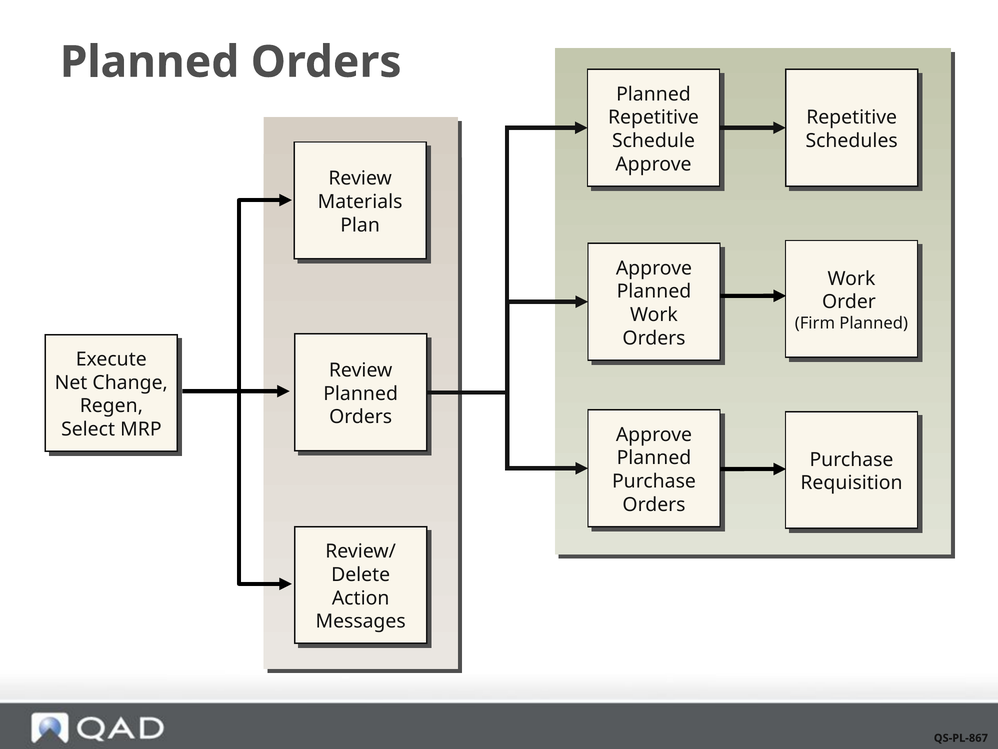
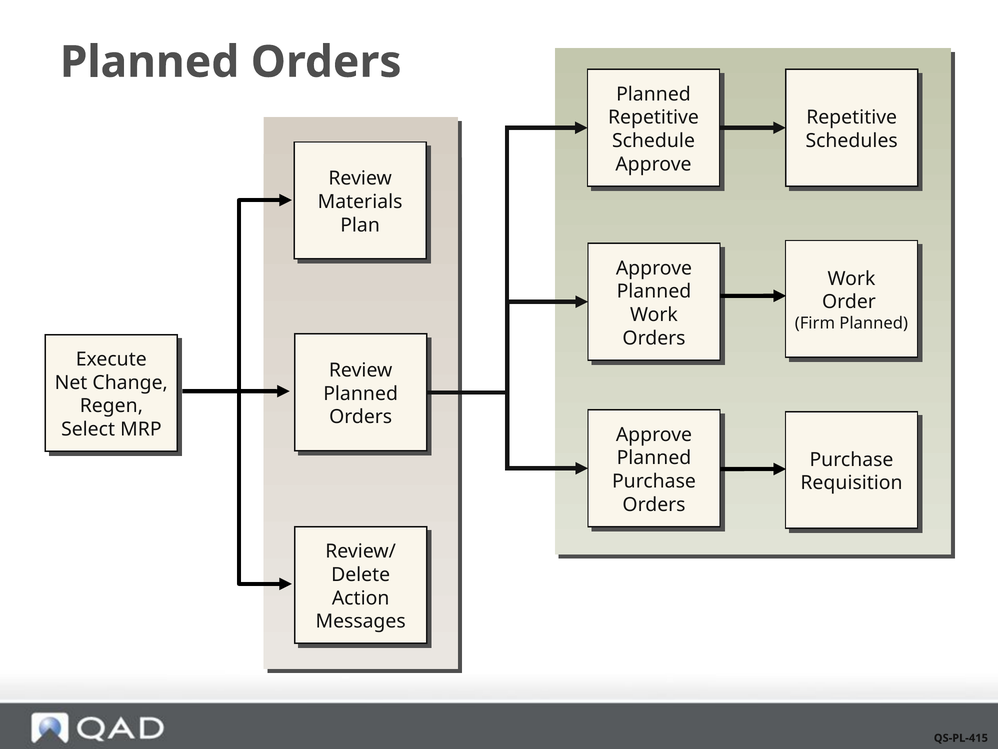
QS-PL-867: QS-PL-867 -> QS-PL-415 (961, 738)
